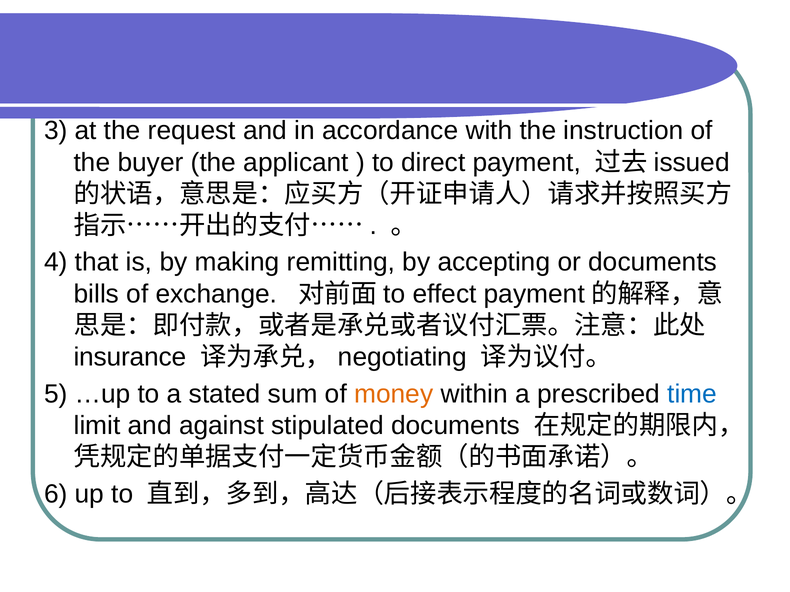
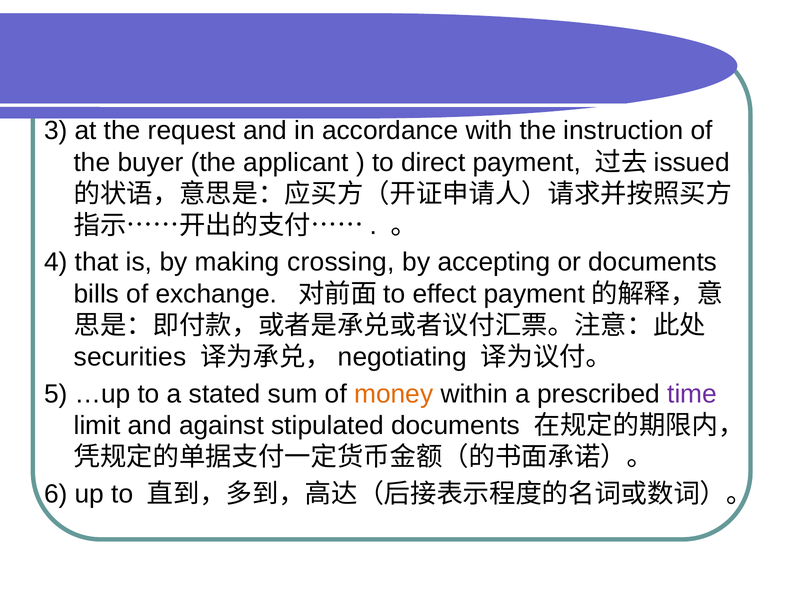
remitting: remitting -> crossing (341, 263)
insurance: insurance -> securities (130, 357)
time colour: blue -> purple (692, 394)
